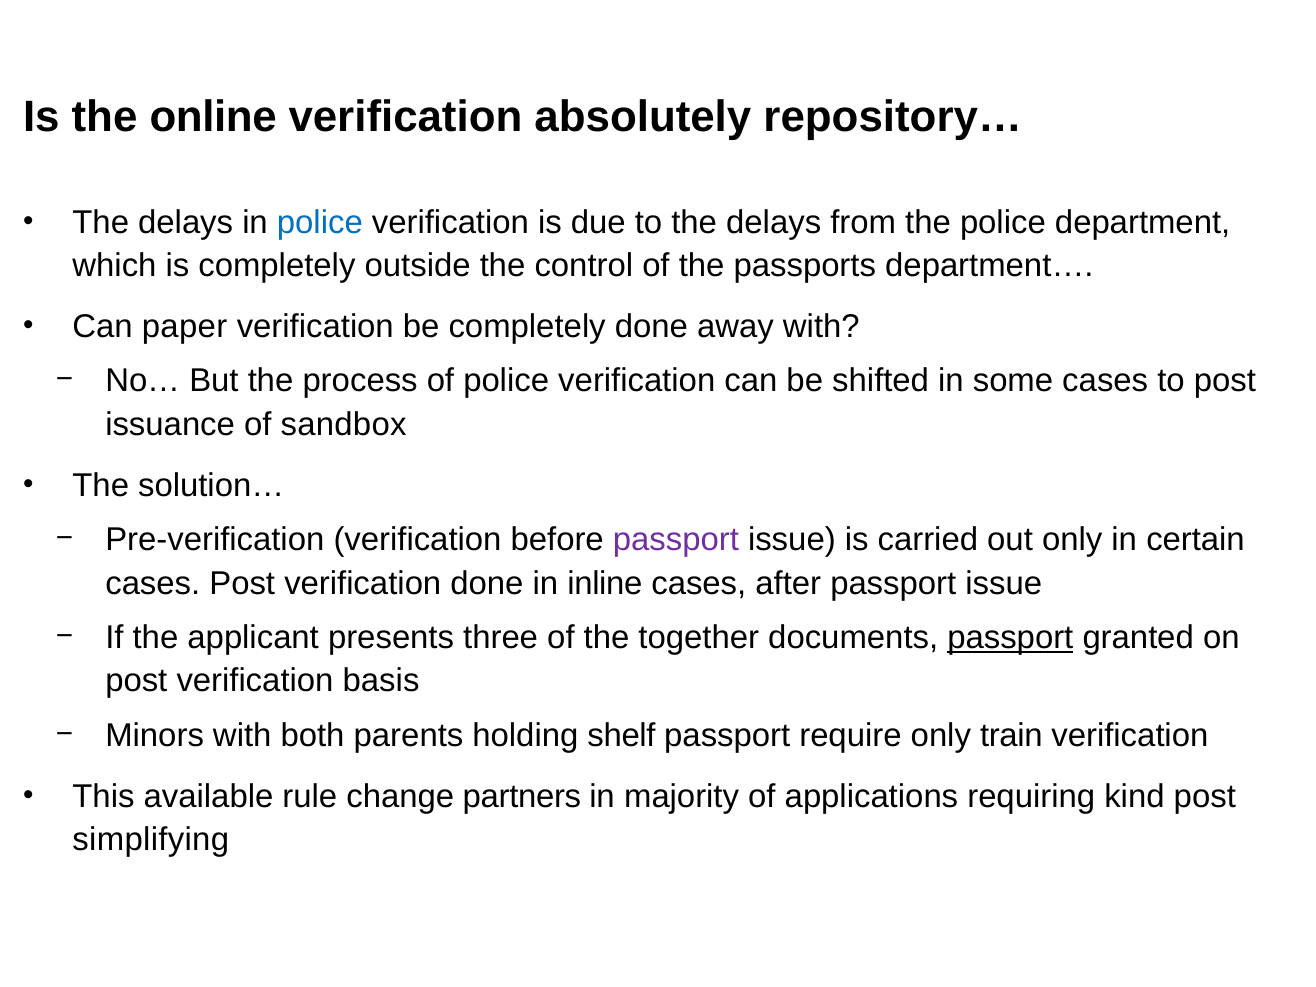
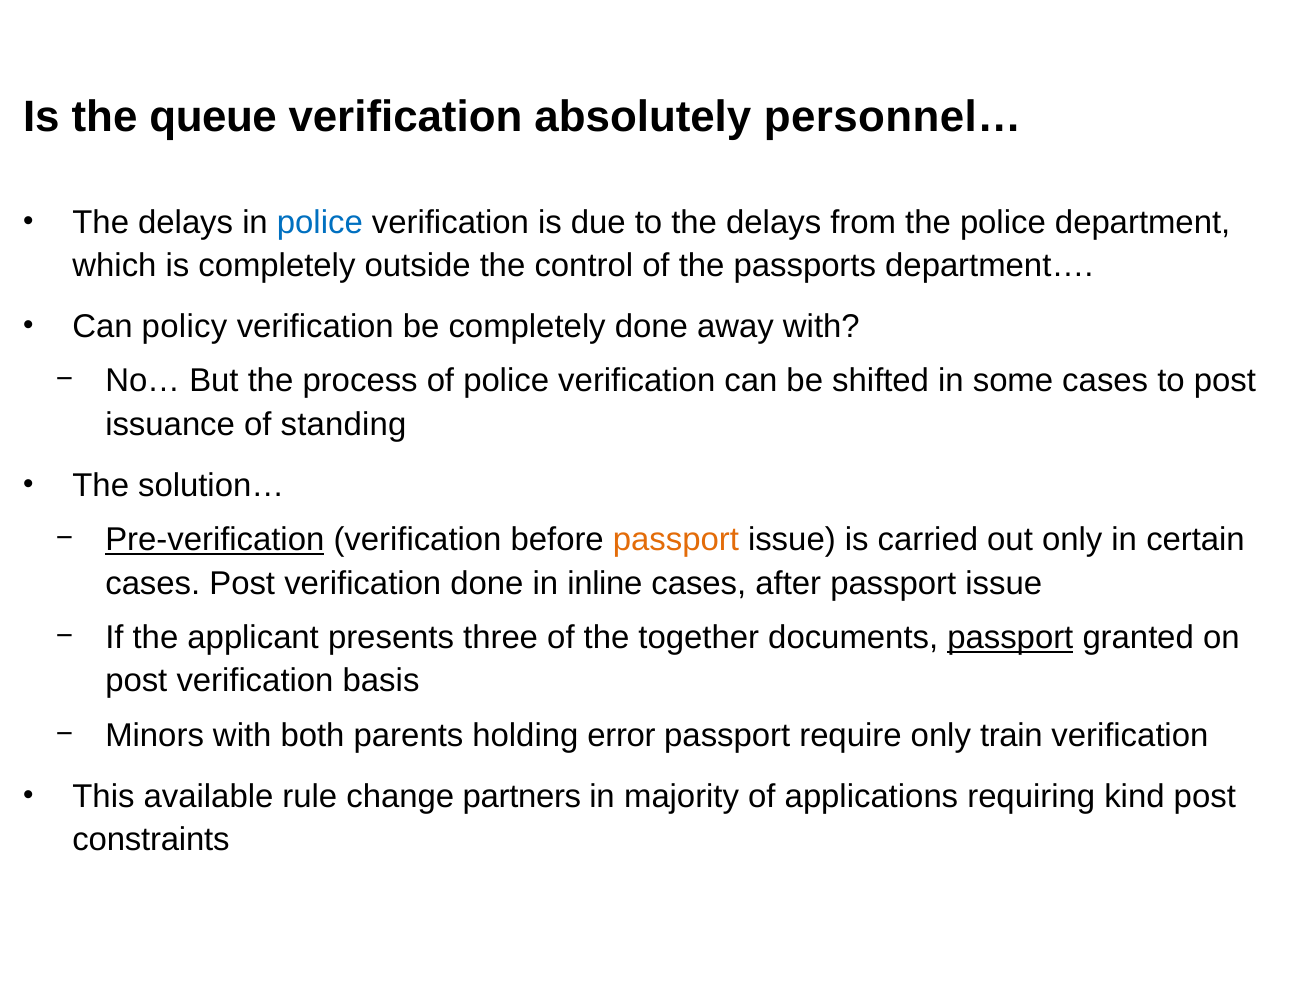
online: online -> queue (213, 117)
repository…: repository… -> personnel… (892, 117)
paper: paper -> policy (185, 327)
sandbox: sandbox -> standing (344, 424)
Pre-verification underline: none -> present (215, 540)
passport colour: purple -> orange (676, 540)
shelf: shelf -> error (621, 735)
simplifying: simplifying -> constraints (151, 840)
